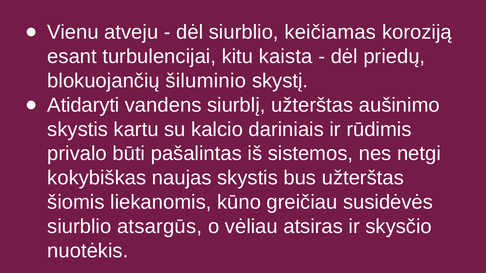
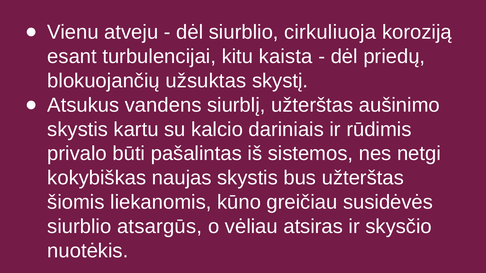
keičiamas: keičiamas -> cirkuliuoja (330, 32)
šiluminio: šiluminio -> užsuktas (206, 81)
Atidaryti: Atidaryti -> Atsukus (83, 105)
